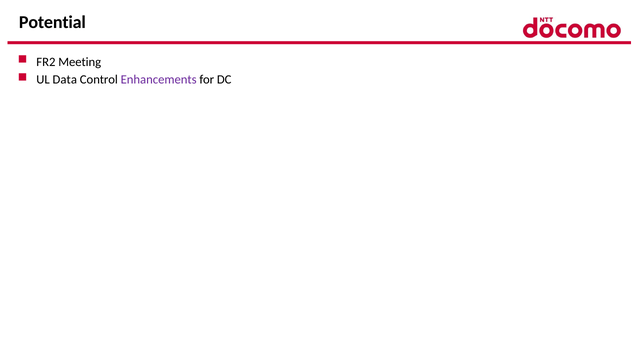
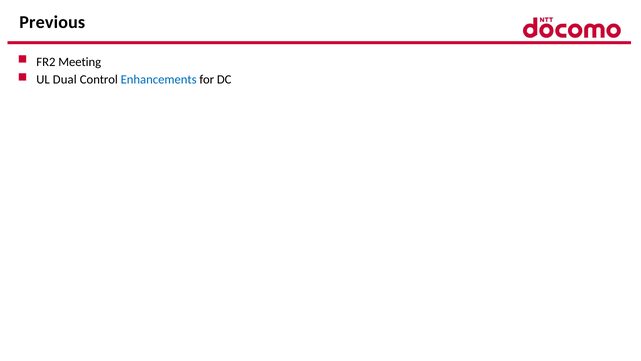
Potential: Potential -> Previous (52, 22)
Data: Data -> Dual (65, 80)
Enhancements colour: purple -> blue (159, 80)
